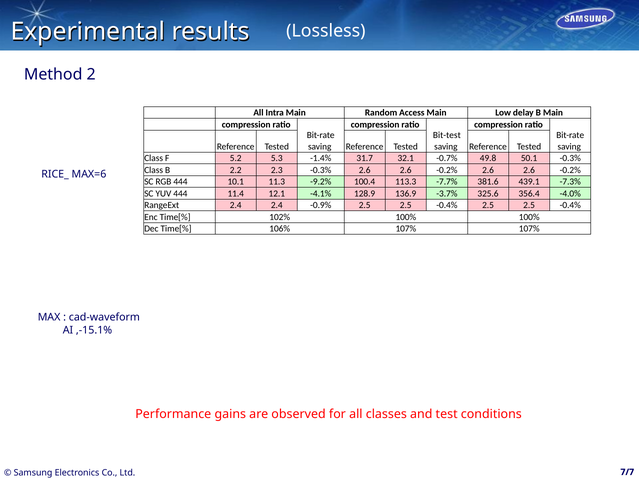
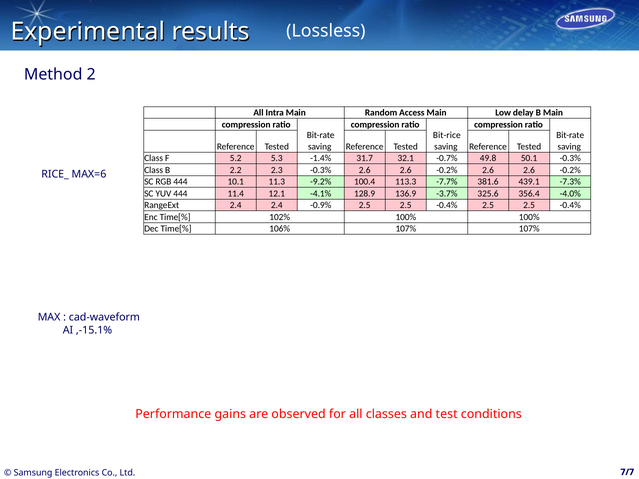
Bit-test: Bit-test -> Bit-rice (447, 135)
